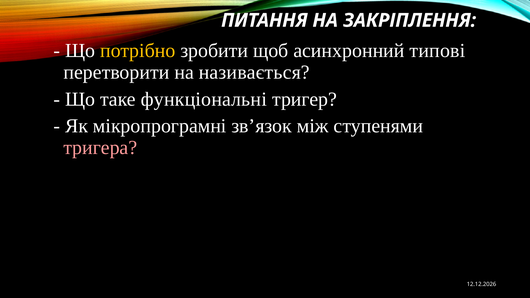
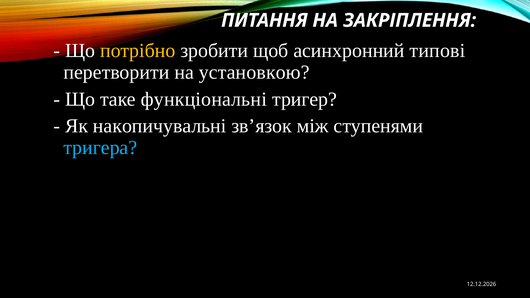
називається: називається -> установкою (254, 72)
мікропрограмні: мікропрограмні -> накопичувальні (160, 126)
тригера colour: pink -> light blue (100, 148)
